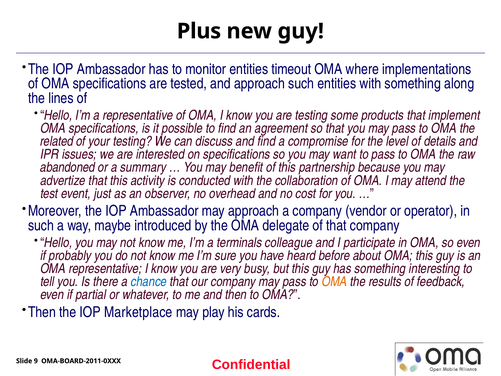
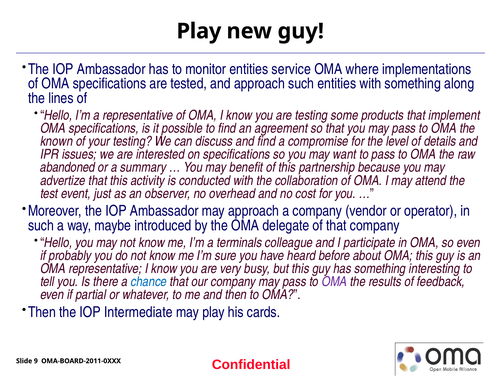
Plus: Plus -> Play (199, 31)
timeout: timeout -> service (291, 69)
related: related -> known (57, 141)
OMA colour: orange -> purple (334, 282)
Marketplace: Marketplace -> Intermediate (138, 312)
